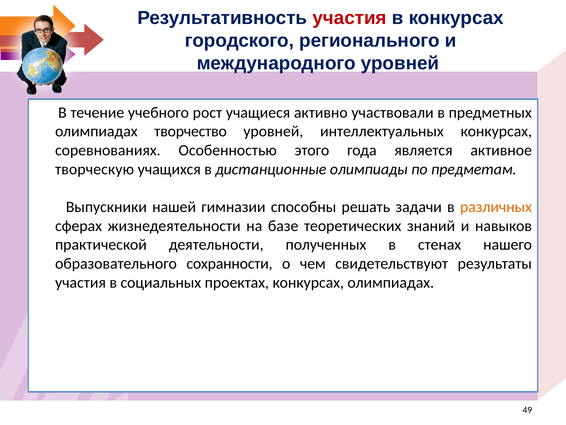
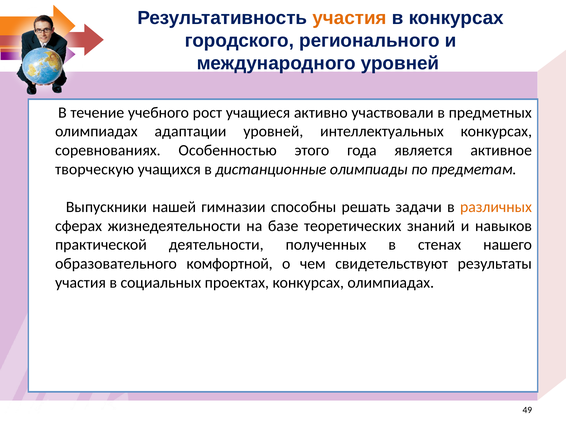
участия colour: red -> orange (350, 18)
творчество: творчество -> адаптации (190, 131)
сохранности: сохранности -> комфортной (230, 263)
